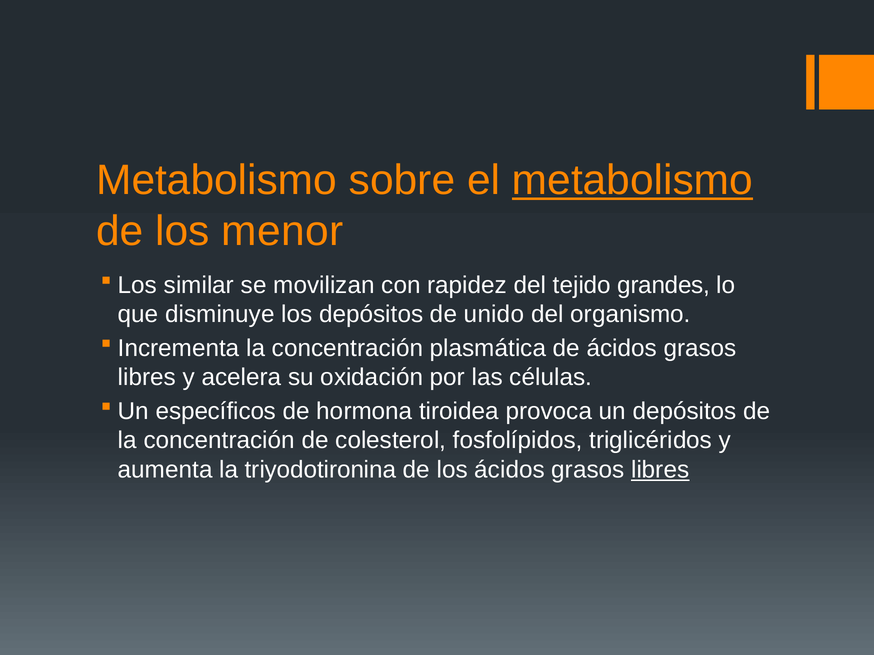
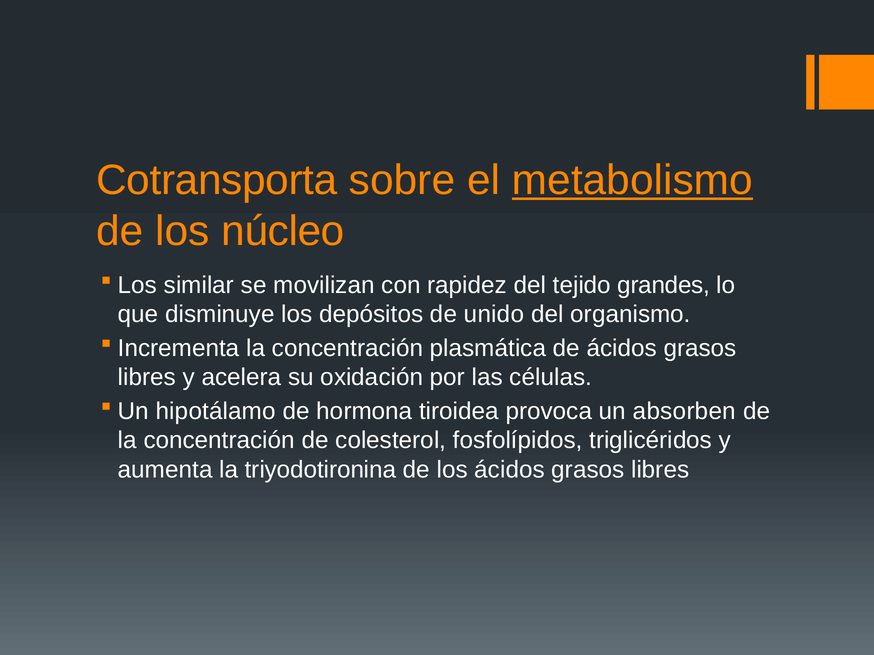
Metabolismo: Metabolismo -> Cotransporta (217, 180)
menor: menor -> núcleo (283, 231)
específicos: específicos -> hipotálamo (216, 412)
un depósitos: depósitos -> absorben (684, 412)
libres underline: present -> none (660, 470)
